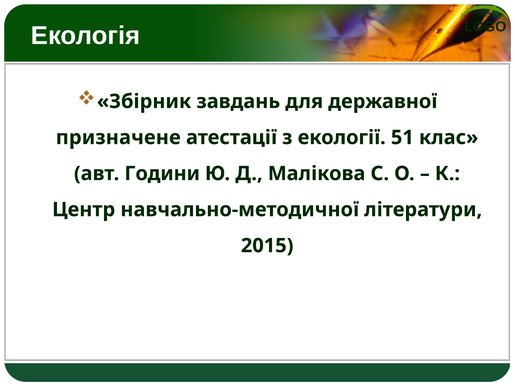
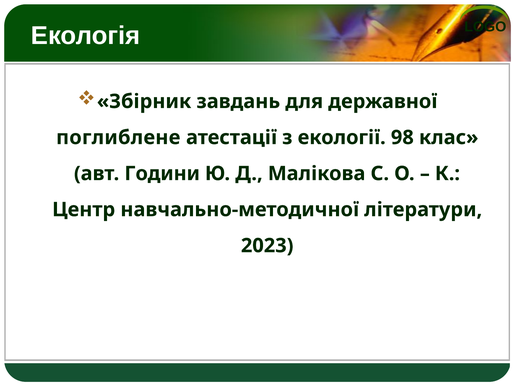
призначене: призначене -> поглиблене (118, 138)
51: 51 -> 98 (402, 138)
2015: 2015 -> 2023 (267, 246)
